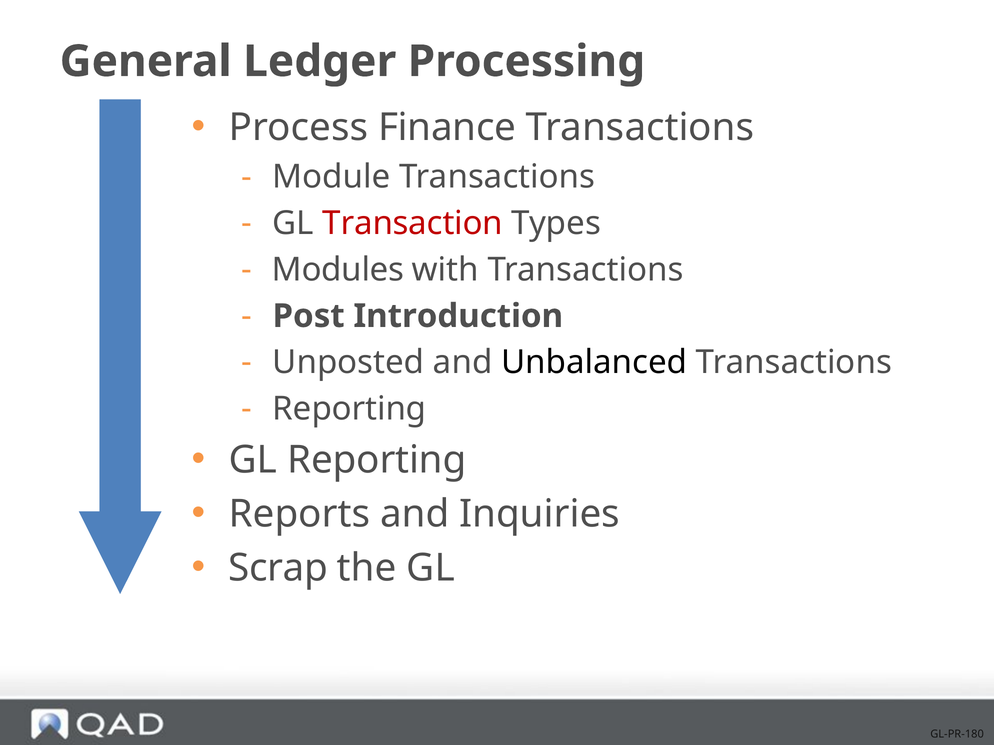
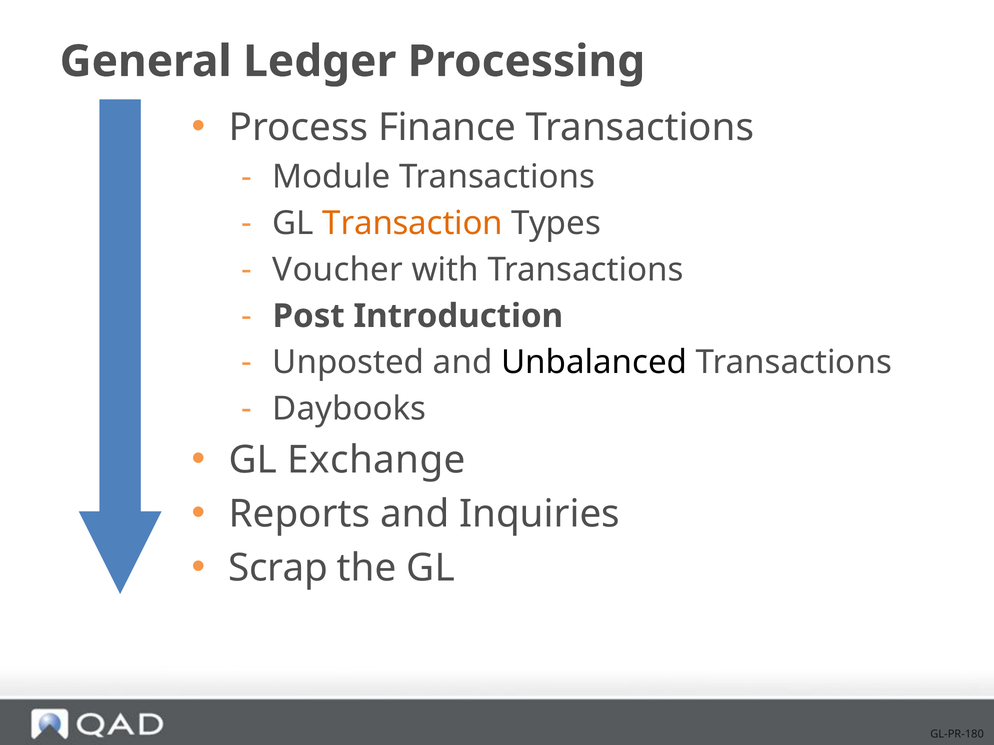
Transaction colour: red -> orange (413, 224)
Modules: Modules -> Voucher (338, 270)
Reporting: Reporting -> Daybooks (349, 409)
GL Reporting: Reporting -> Exchange (377, 460)
